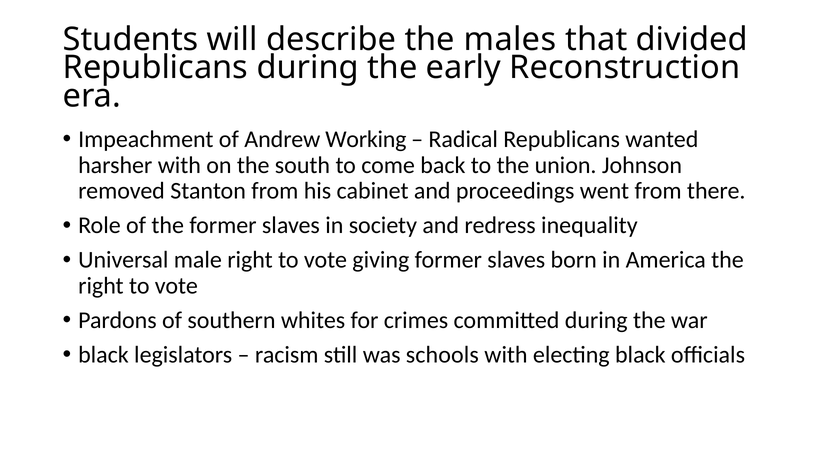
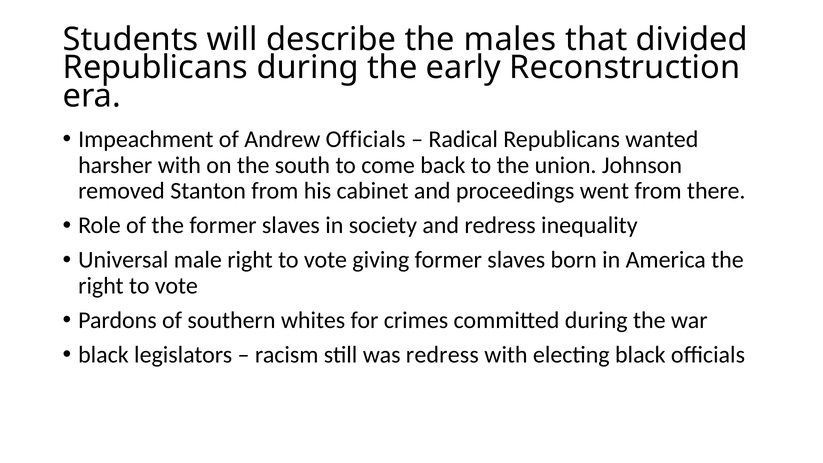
Andrew Working: Working -> Officials (366, 139)
was schools: schools -> redress (442, 355)
